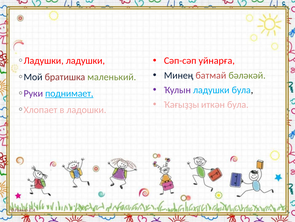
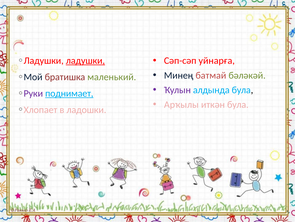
ладушки underline: none -> present (85, 61)
Ҡулын ладушки: ладушки -> алдында (211, 90)
Ҡағыҙҙы: Ҡағыҙҙы -> Арҡылы (181, 104)
